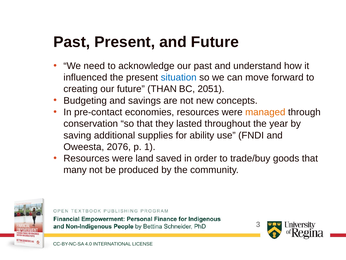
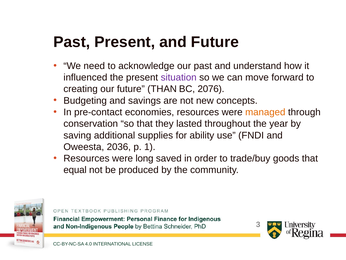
situation colour: blue -> purple (179, 77)
2051: 2051 -> 2076 (211, 89)
2076: 2076 -> 2036 (119, 147)
land: land -> long (144, 158)
many: many -> equal (75, 170)
